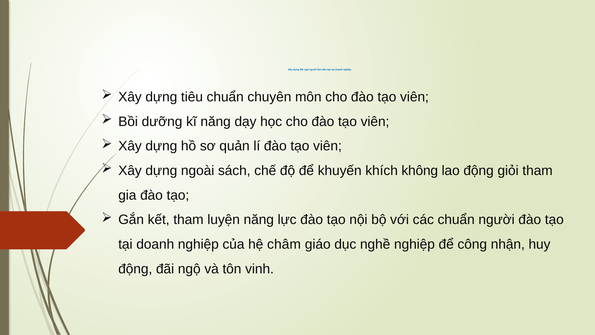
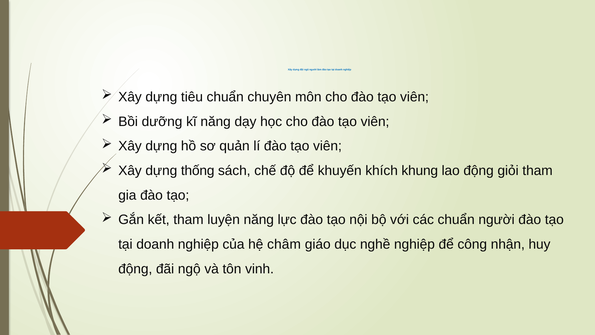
ngoài: ngoài -> thống (198, 171)
không: không -> khung (420, 171)
